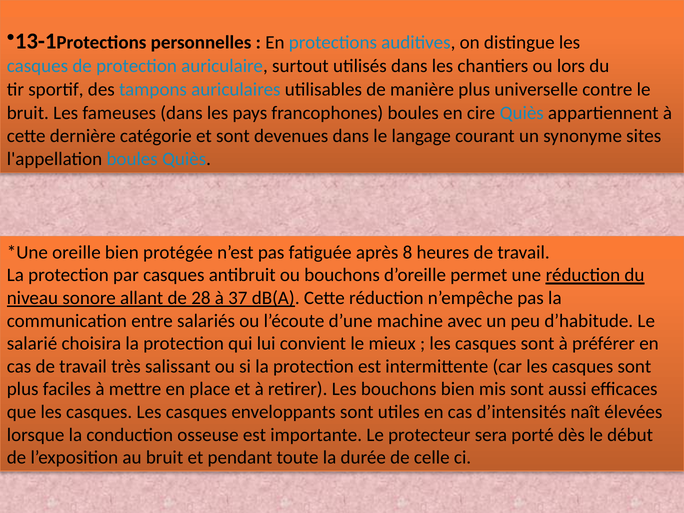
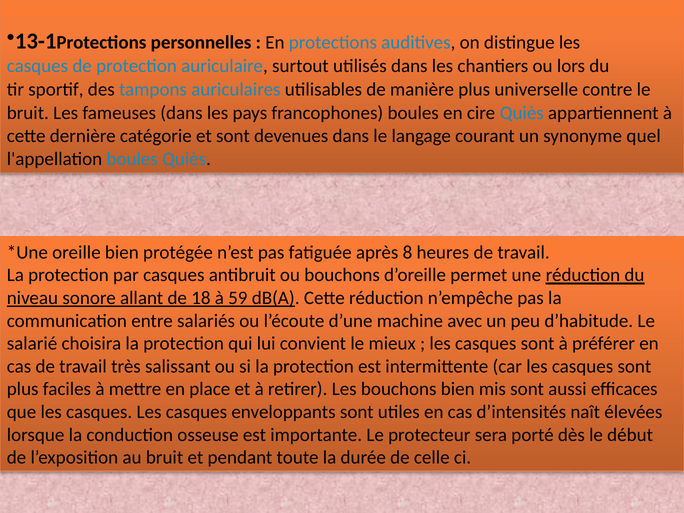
sites: sites -> quel (644, 136)
28: 28 -> 18 (201, 298)
37: 37 -> 59 (238, 298)
